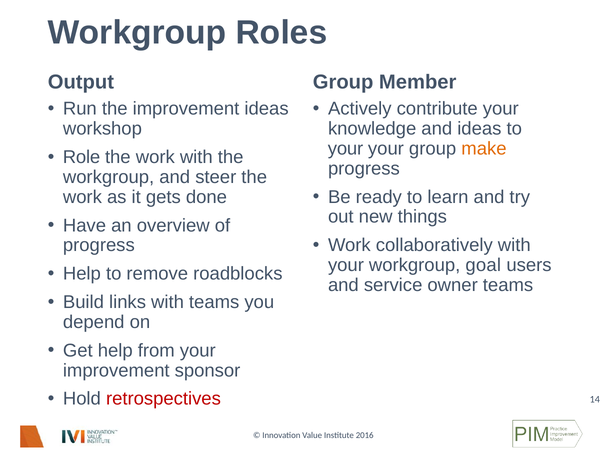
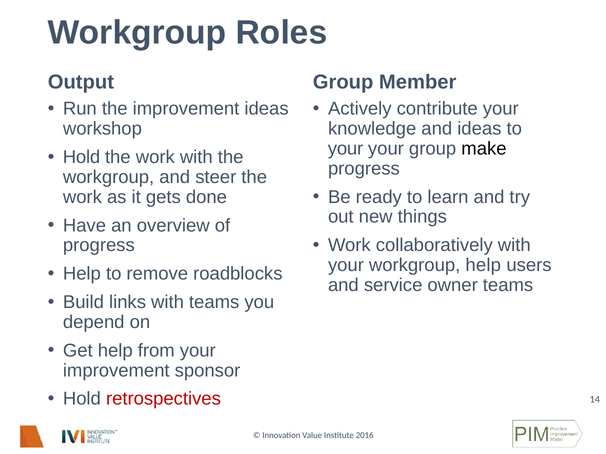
make colour: orange -> black (484, 149)
Role: Role -> Hold (82, 157)
workgroup goal: goal -> help (483, 265)
